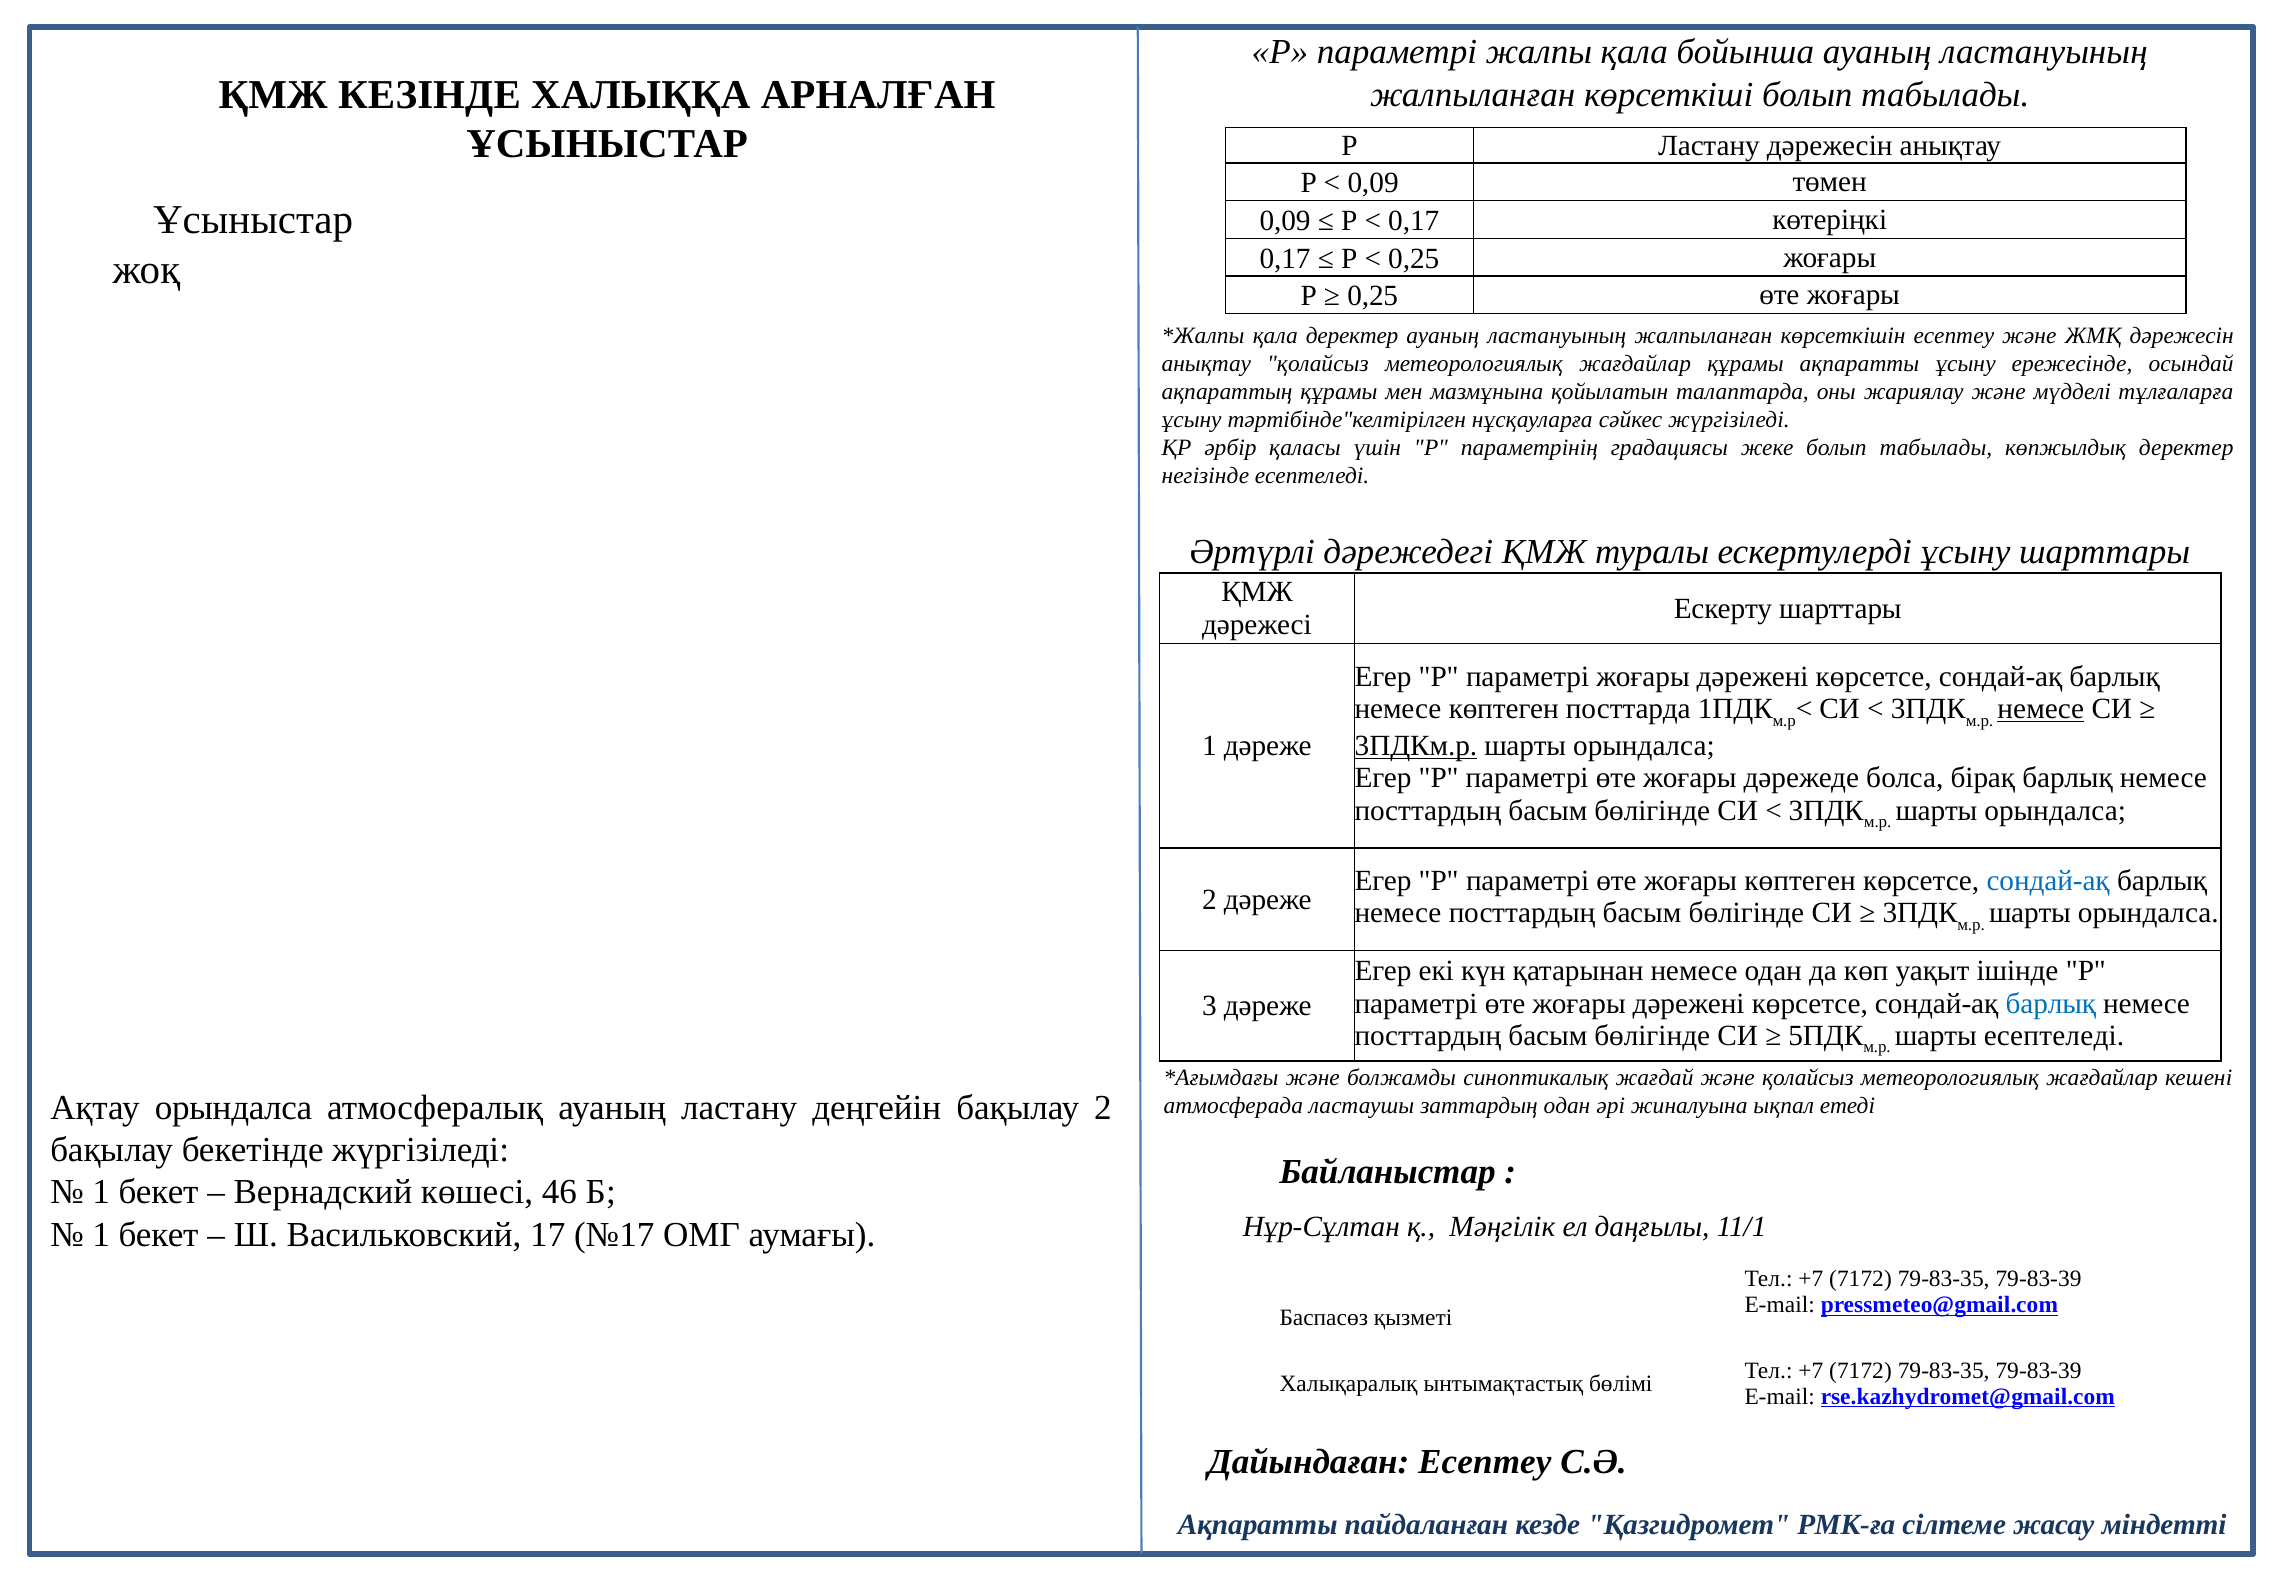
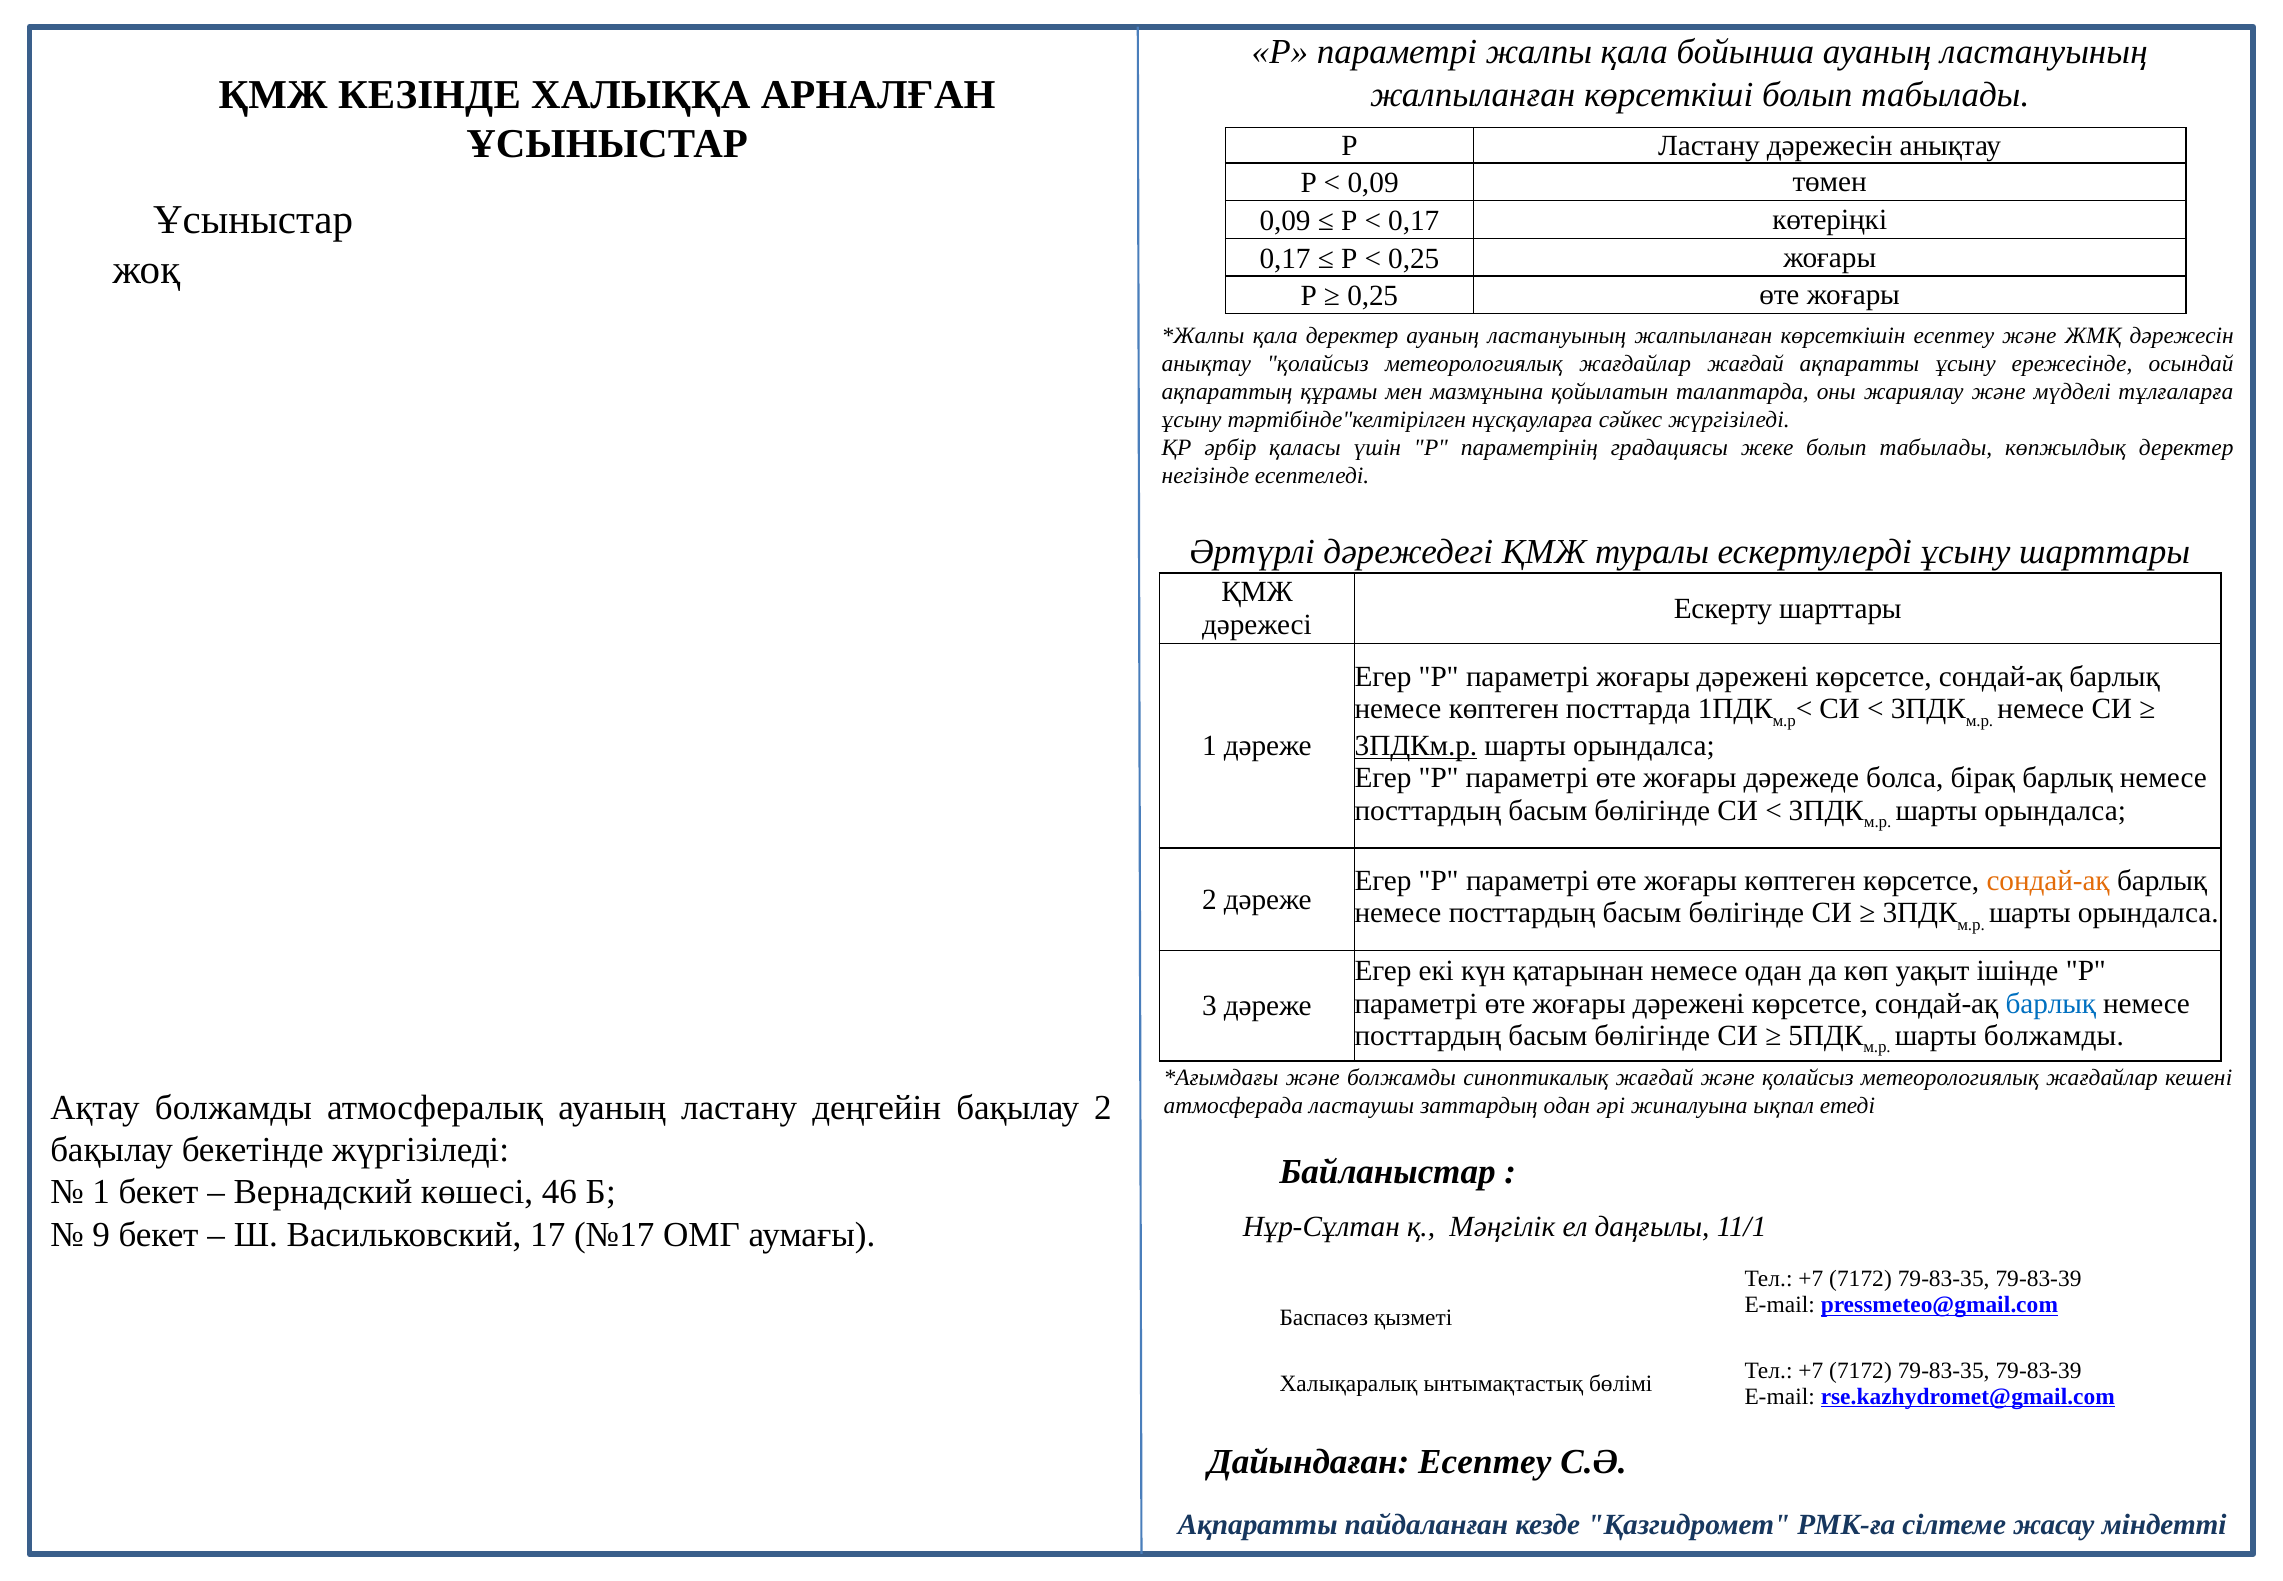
жағдайлар құрамы: құрамы -> жағдай (1746, 364)
немесе underline: present -> none (2041, 709)
сондай-ақ colour: blue -> orange (2048, 881)
шарты есептеледі: есептеледі -> болжамды (2054, 1035)
Ақтау орындалса: орындалса -> болжамды (233, 1108)
1: 1 -> 9 (101, 1234)
